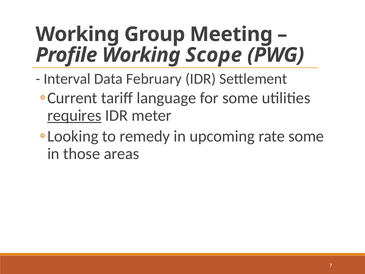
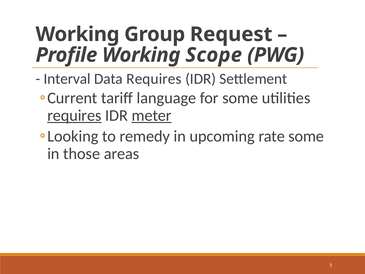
Meeting: Meeting -> Request (231, 34)
Data February: February -> Requires (154, 79)
meter underline: none -> present (152, 115)
